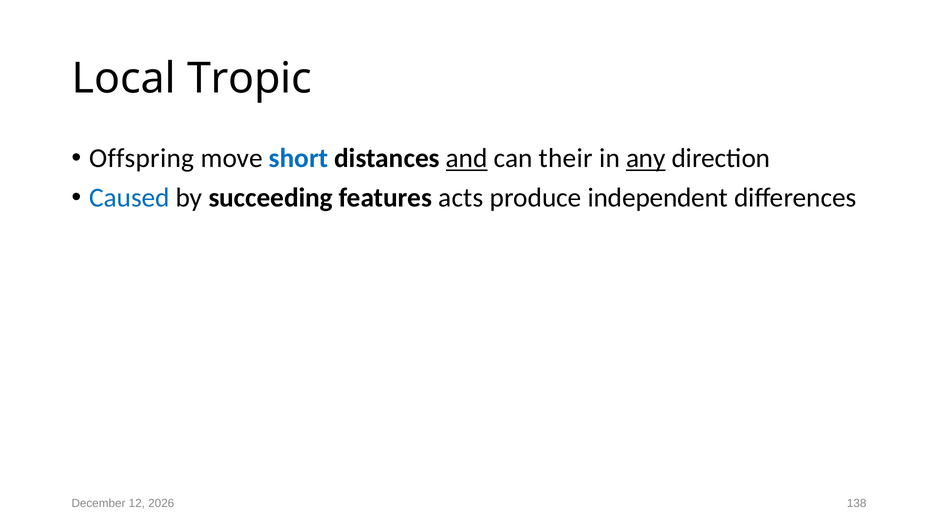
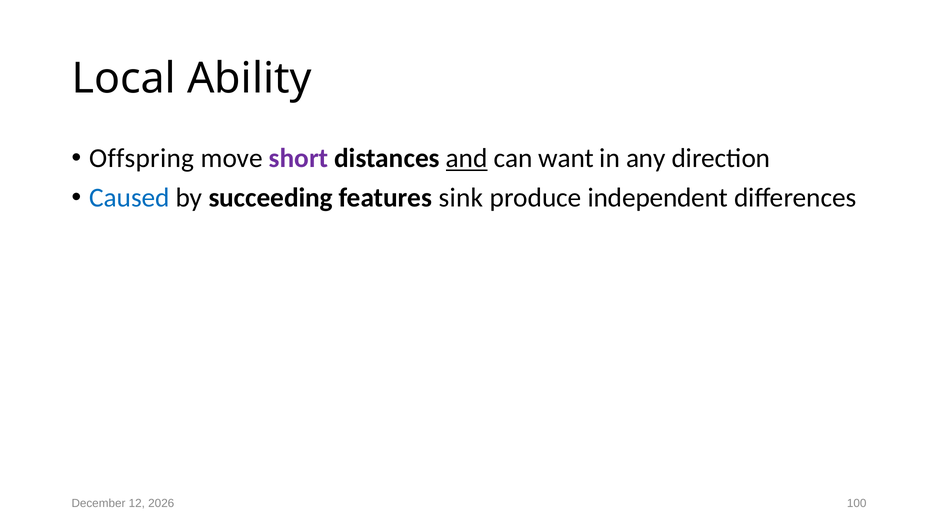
Tropic: Tropic -> Ability (249, 79)
short colour: blue -> purple (299, 159)
their: their -> want (566, 159)
any underline: present -> none (646, 159)
acts: acts -> sink (461, 198)
138: 138 -> 100 (857, 504)
